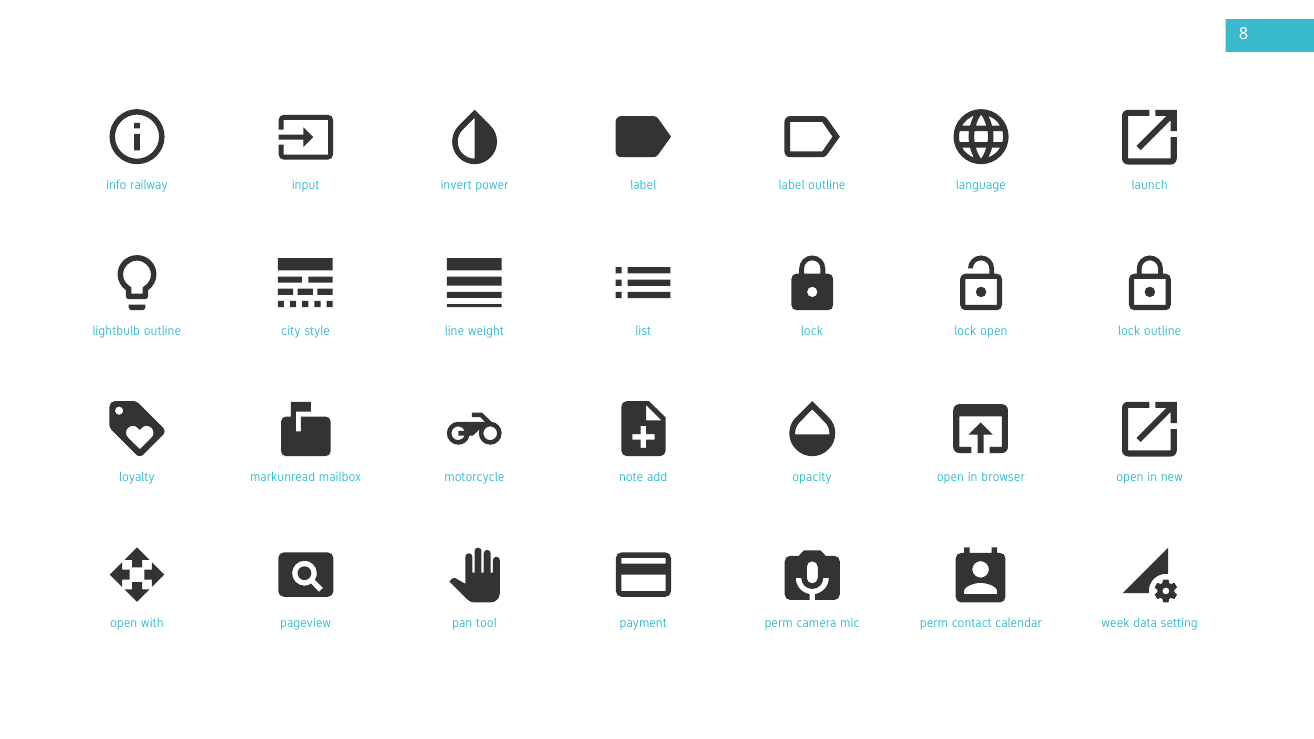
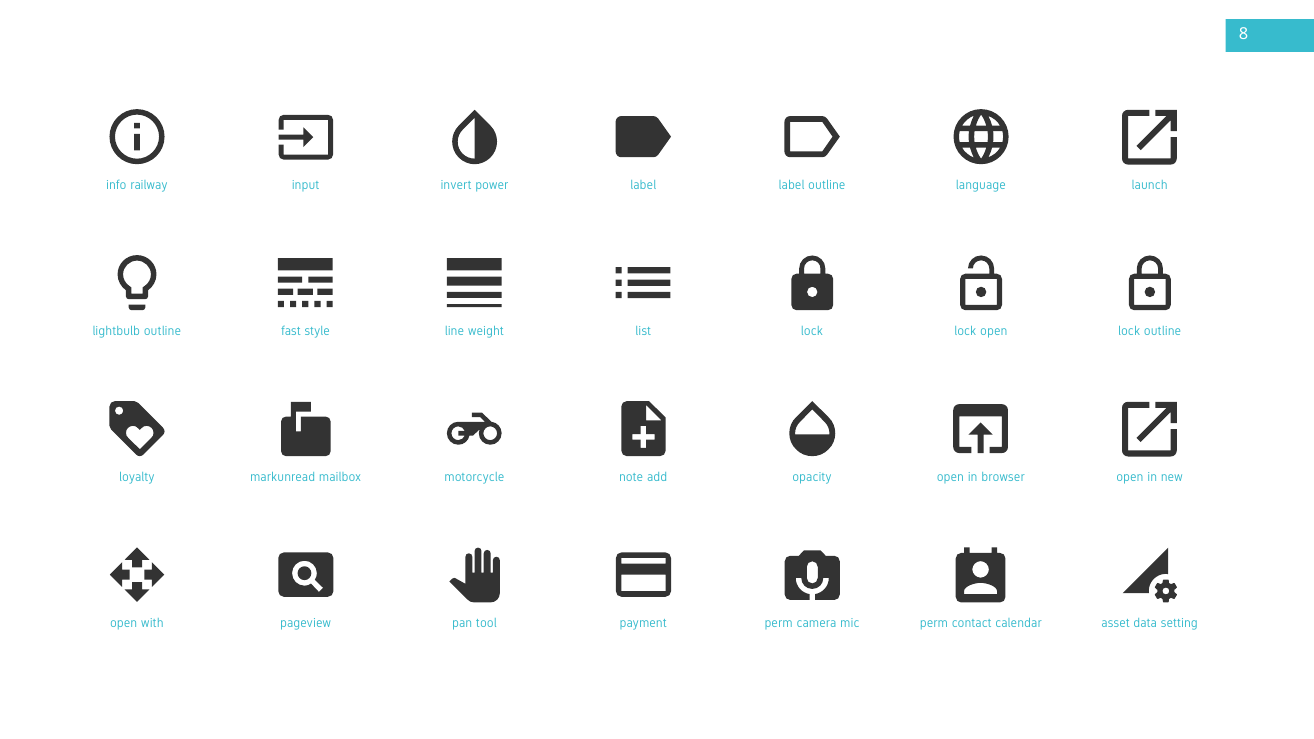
city: city -> fast (291, 331)
week: week -> asset (1116, 623)
